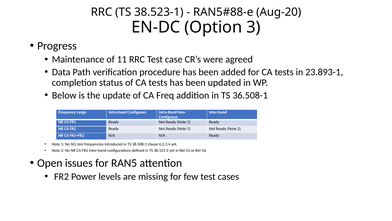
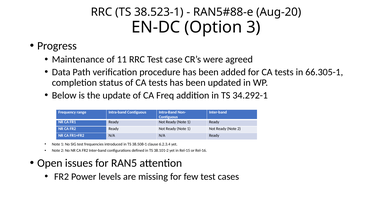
23.893-1: 23.893-1 -> 66.305-1 (324, 72)
36.508-1: 36.508-1 -> 34.292-1 (250, 95)
